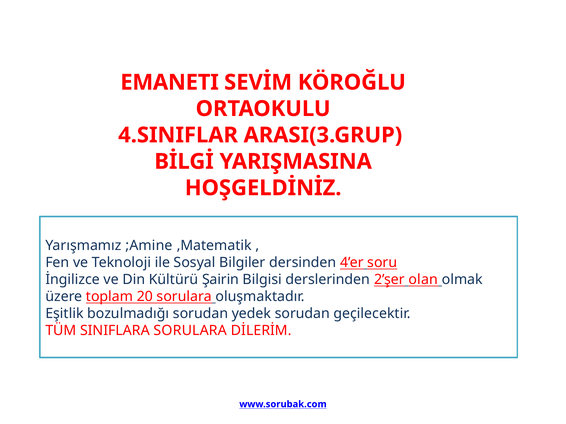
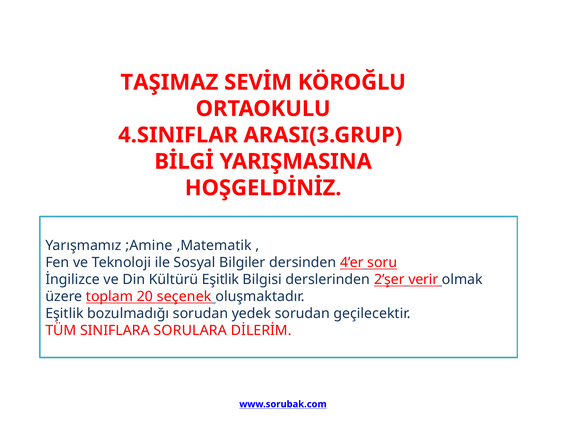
EMANETI: EMANETI -> TAŞIMAZ (169, 82)
Kültürü Şairin: Şairin -> Eşitlik (221, 280)
olan: olan -> verir (423, 280)
20 sorulara: sorulara -> seçenek (184, 297)
